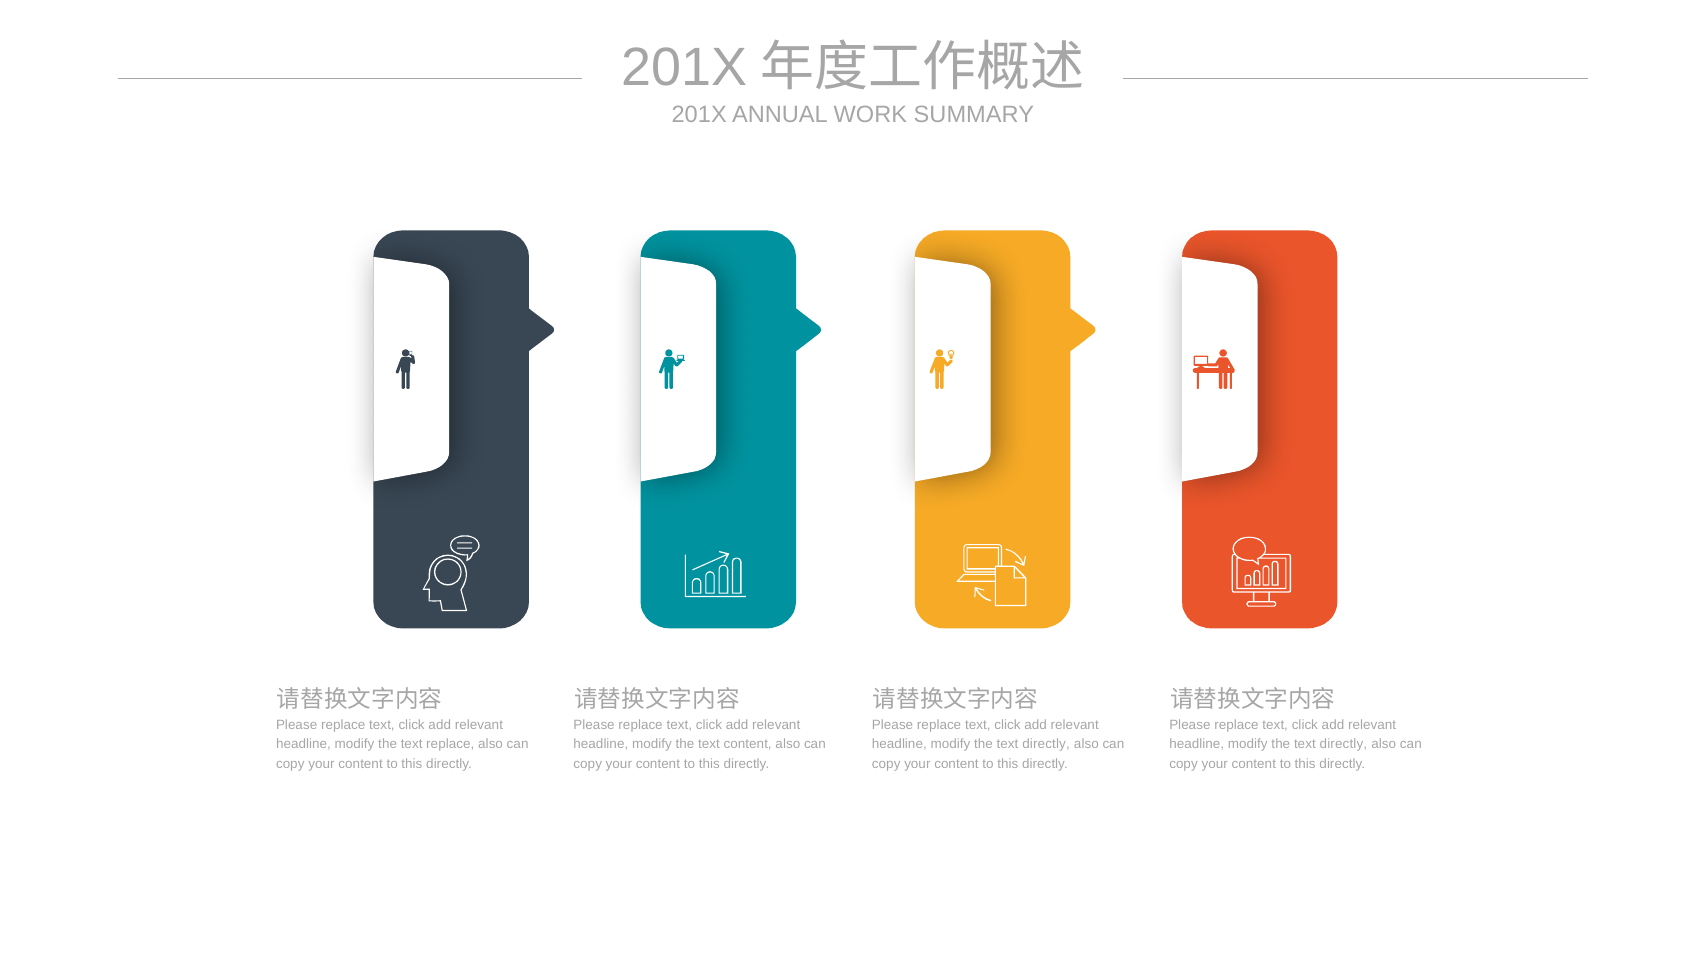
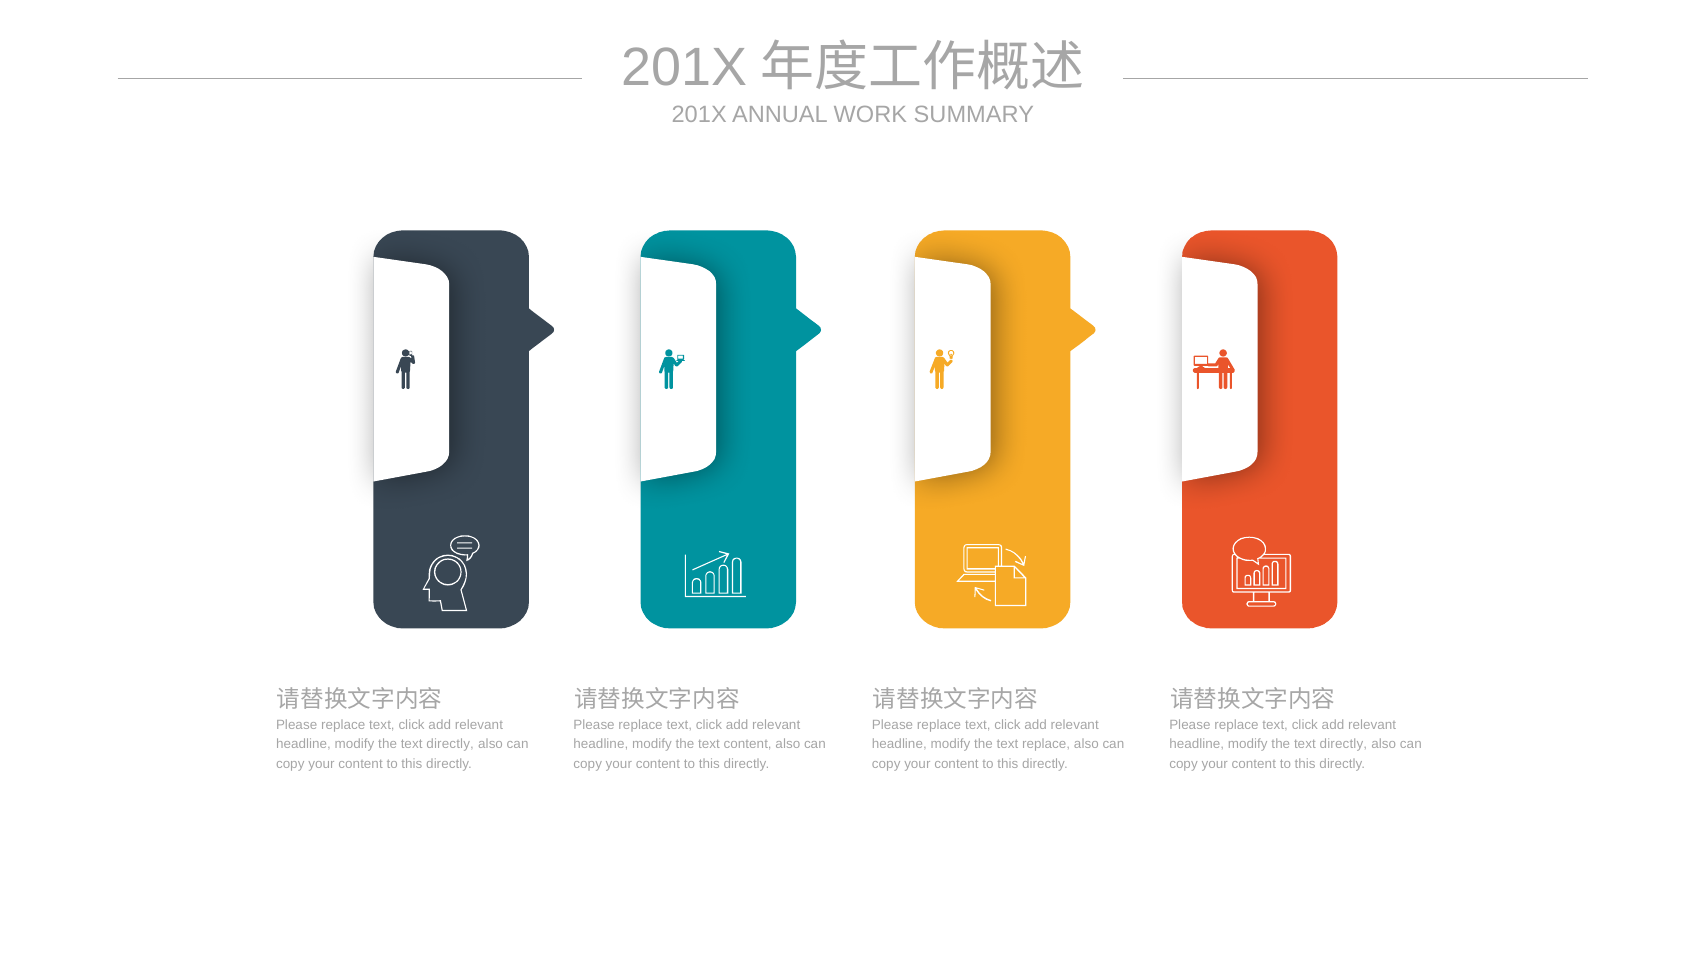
replace: replace -> directly (450, 744)
directly: directly -> replace (1046, 744)
